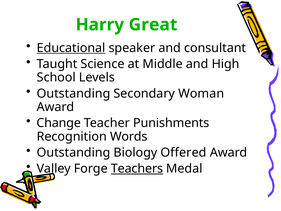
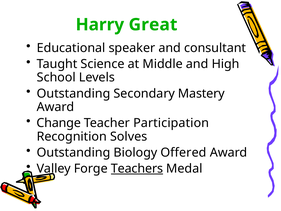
Educational underline: present -> none (71, 48)
Woman: Woman -> Mastery (201, 93)
Punishments: Punishments -> Participation (171, 123)
Words: Words -> Solves (129, 136)
